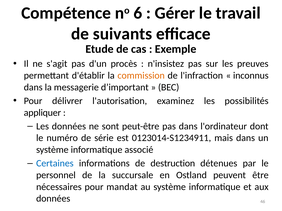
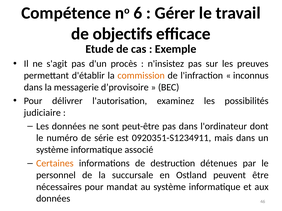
suivants: suivants -> objectifs (123, 34)
d’important: d’important -> d’provisoire (125, 87)
appliquer: appliquer -> judiciaire (42, 113)
0123014-S1234911: 0123014-S1234911 -> 0920351-S1234911 (171, 138)
Certaines colour: blue -> orange (55, 164)
